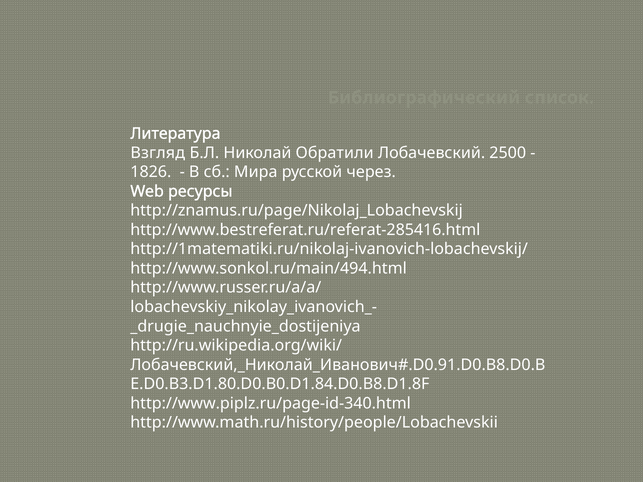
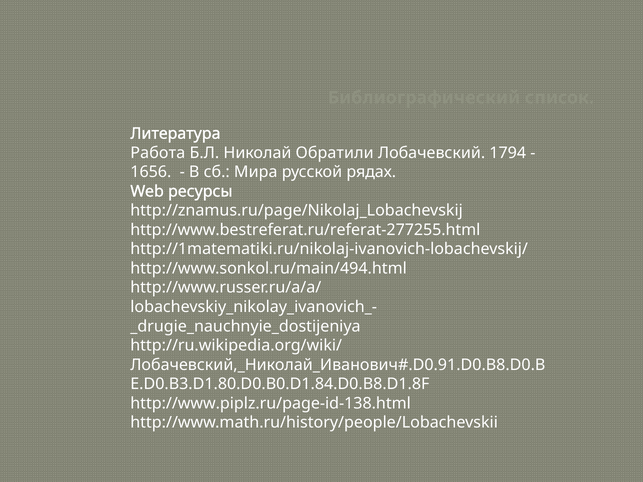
Взгляд: Взгляд -> Работа (158, 153)
2500: 2500 -> 1794 (508, 153)
1826: 1826 -> 1656 (151, 172)
через: через -> рядах (371, 172)
http://www.bestreferat.ru/referat-285416.html: http://www.bestreferat.ru/referat-285416.html -> http://www.bestreferat.ru/referat-277255.html (305, 230)
http://www.piplz.ru/page-id-340.html: http://www.piplz.ru/page-id-340.html -> http://www.piplz.ru/page-id-138.html (271, 404)
